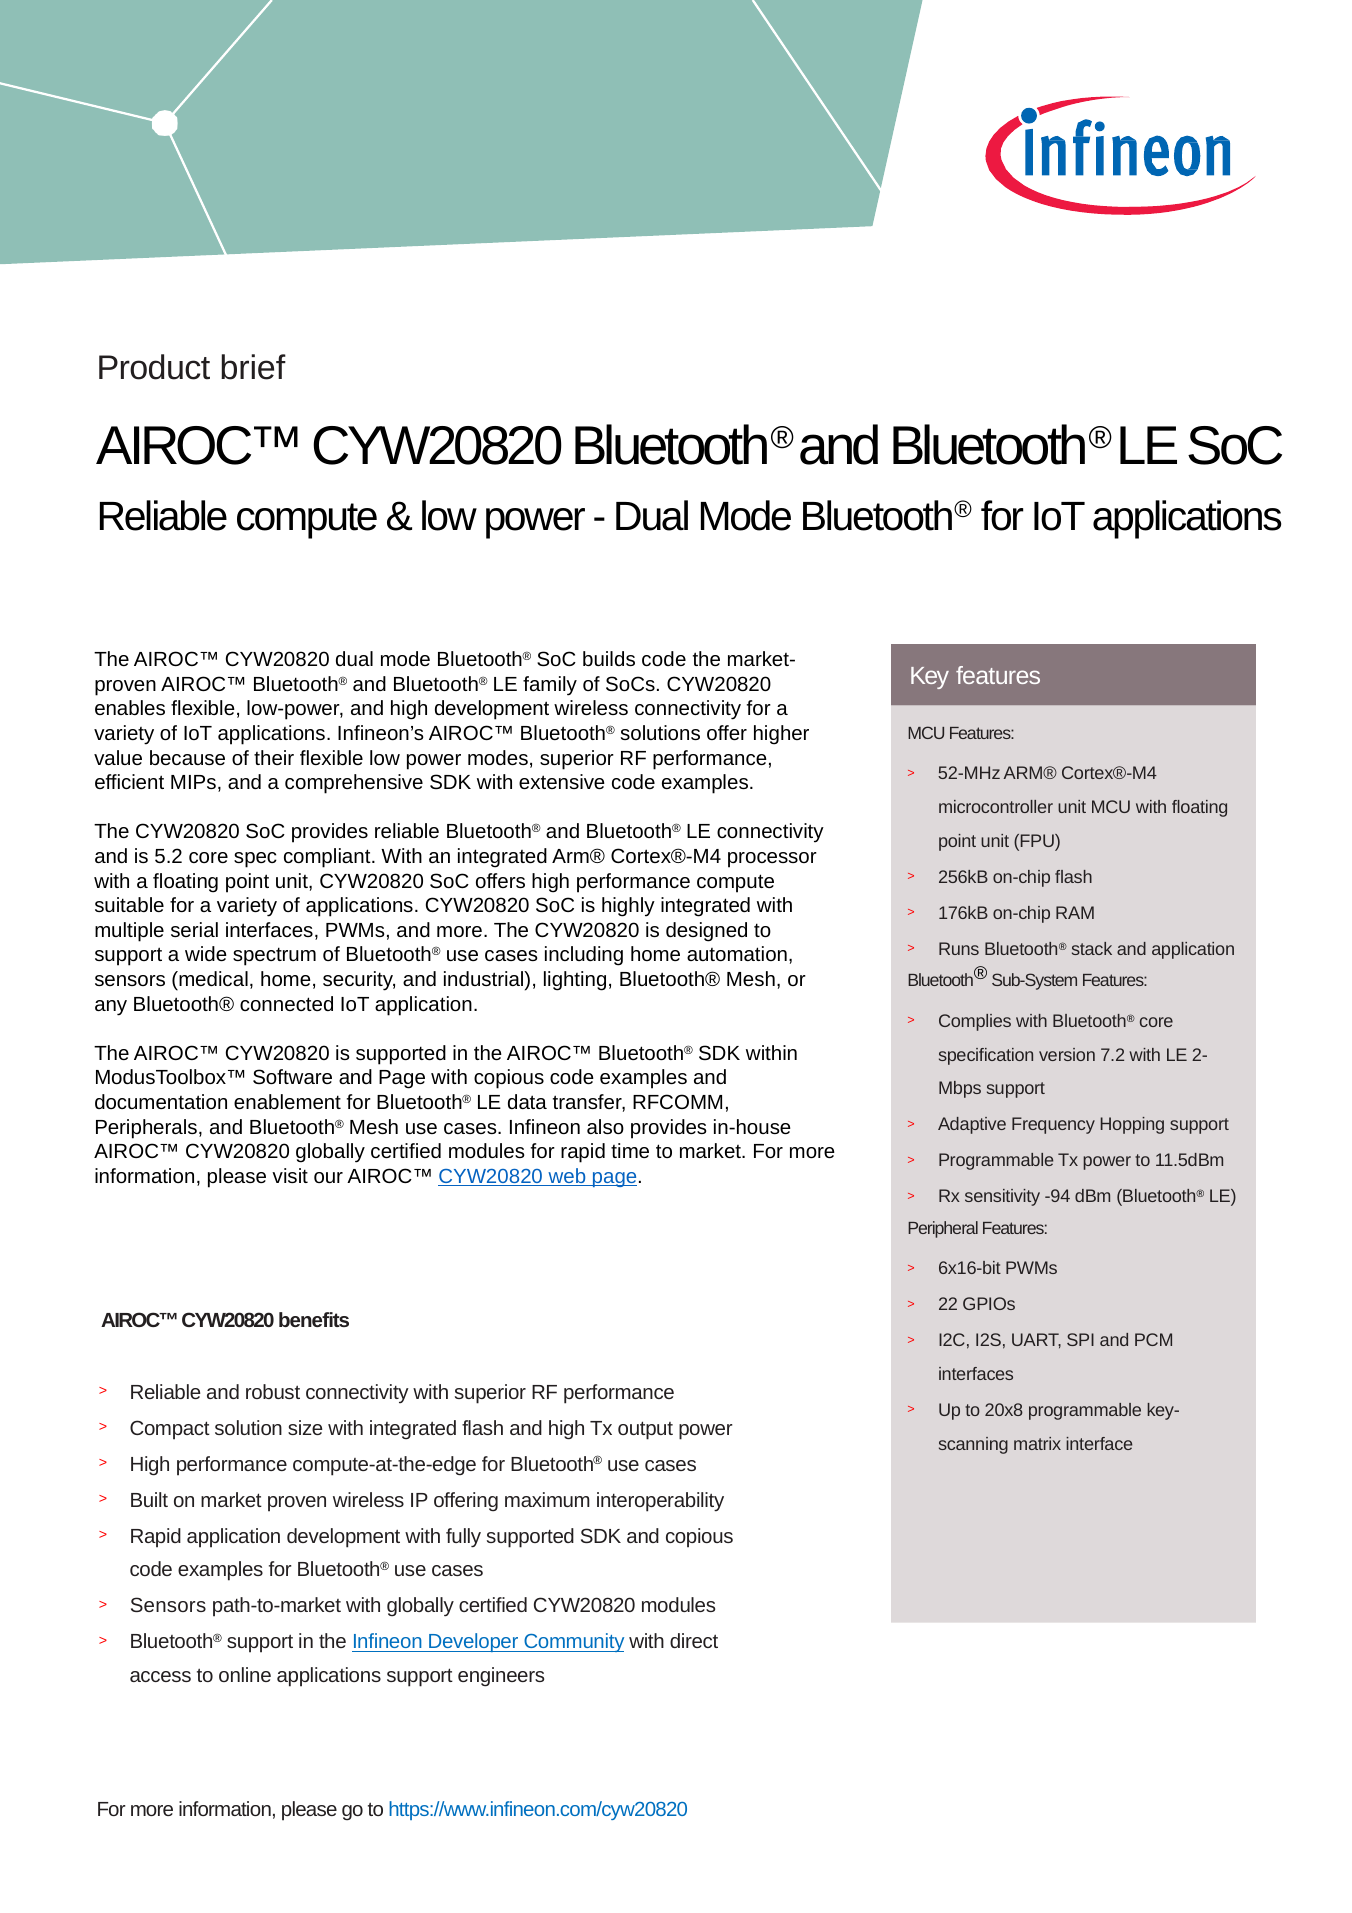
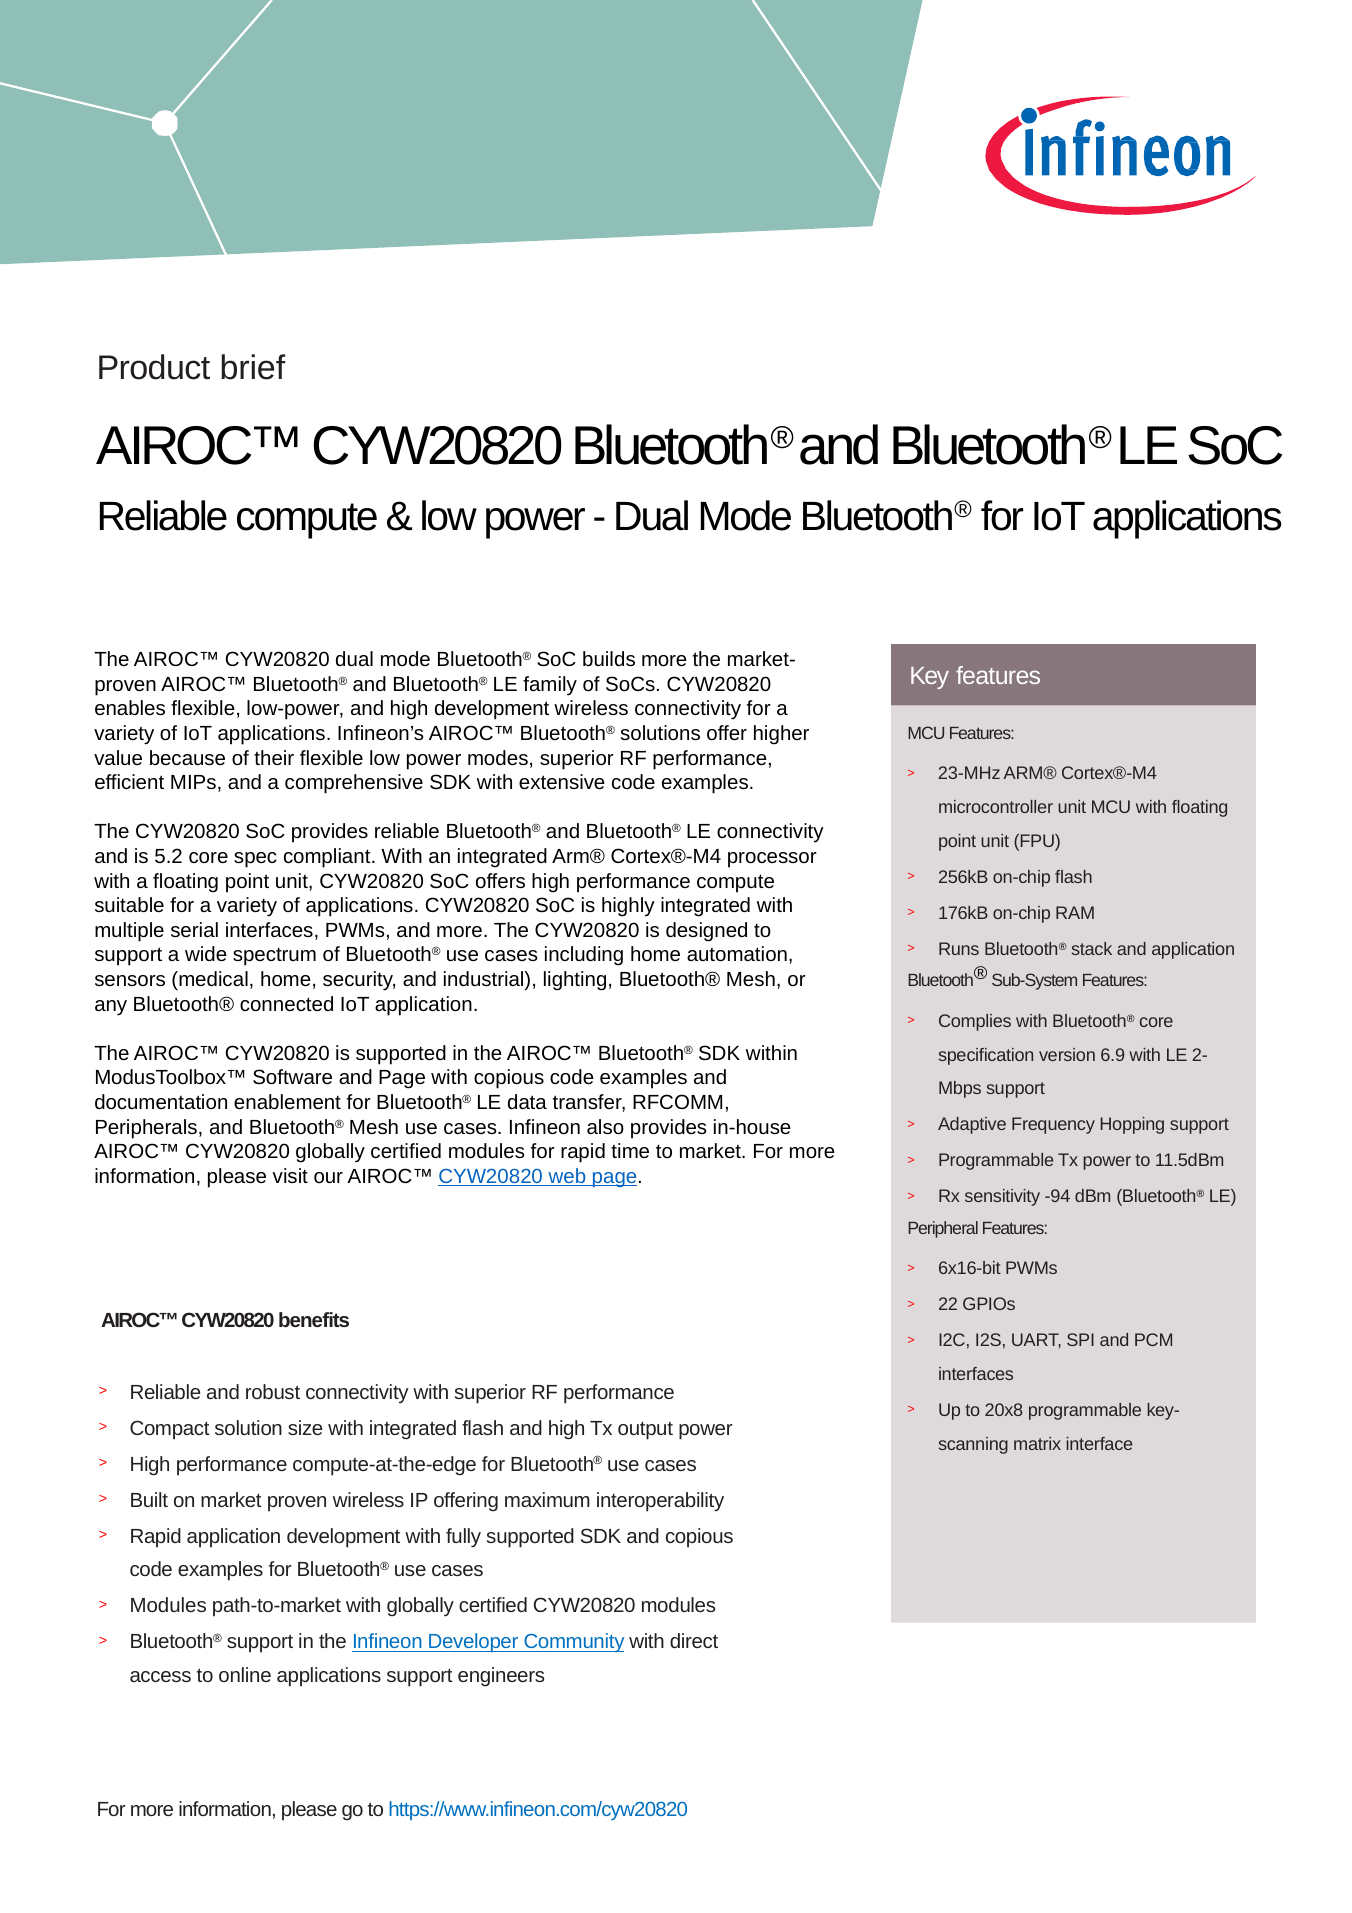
builds code: code -> more (664, 660)
52-MHz: 52-MHz -> 23-MHz (969, 774)
7.2: 7.2 -> 6.9 (1113, 1055)
Sensors: Sensors -> Modules (168, 1606)
